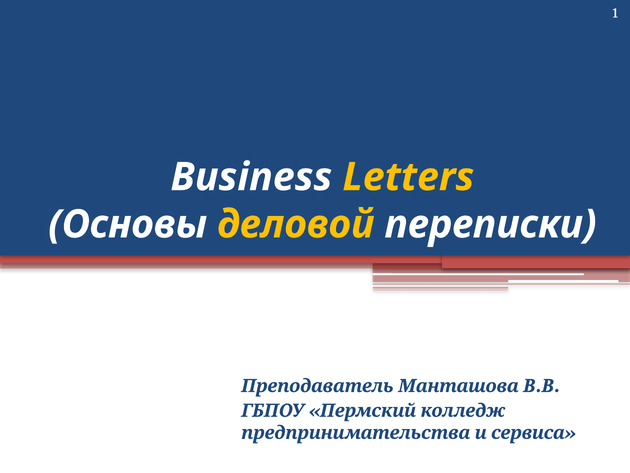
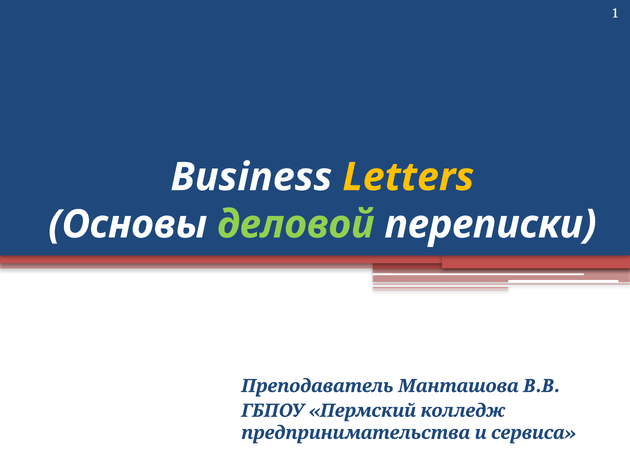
деловой colour: yellow -> light green (296, 224)
